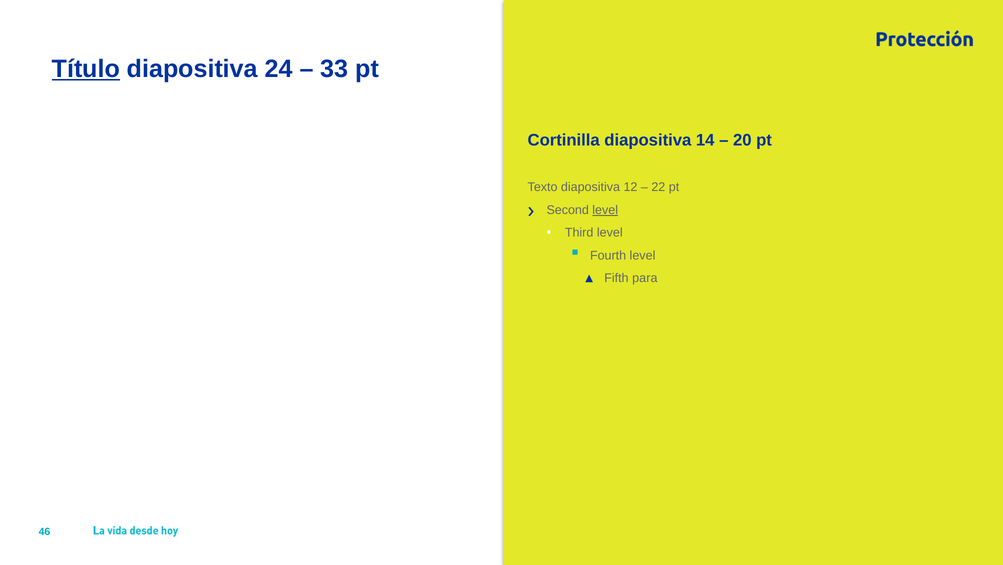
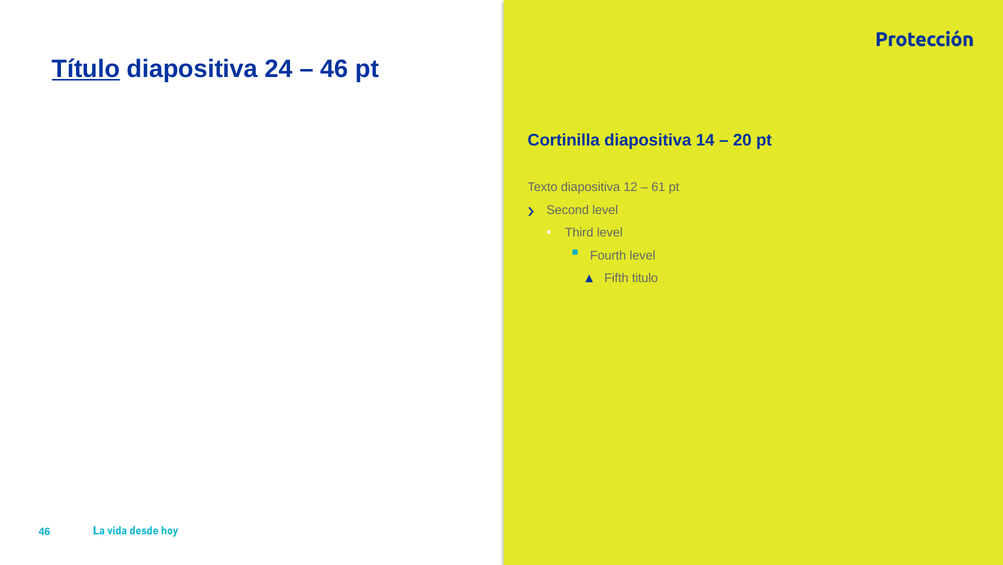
33: 33 -> 46 (334, 69)
22: 22 -> 61 (658, 187)
level underline: present -> none (605, 210)
para: para -> titulo (645, 278)
